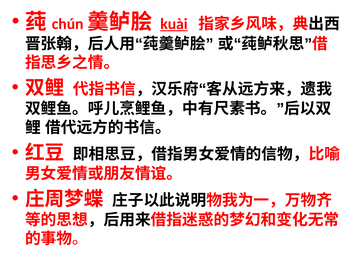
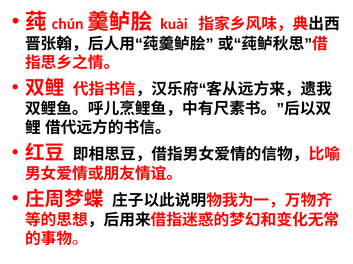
kuài underline: present -> none (174, 24)
